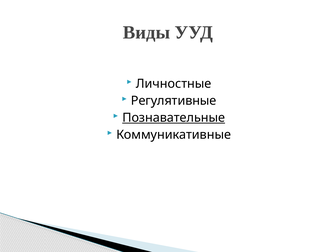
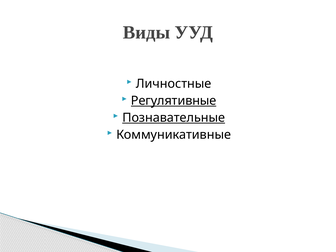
Регулятивные underline: none -> present (174, 101)
